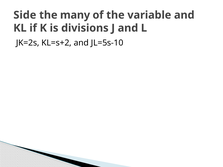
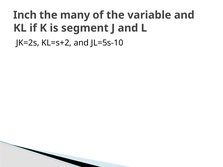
Side: Side -> Inch (25, 15)
divisions: divisions -> segment (85, 28)
